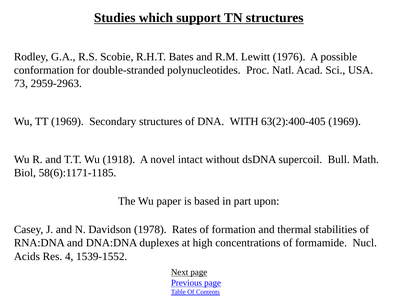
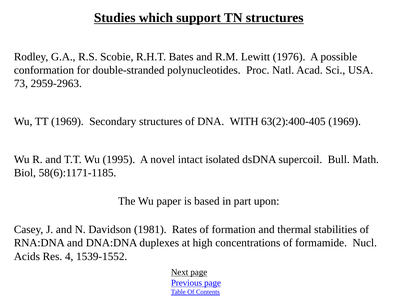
1918: 1918 -> 1995 (119, 159)
without: without -> isolated (223, 159)
1978: 1978 -> 1981 (150, 229)
